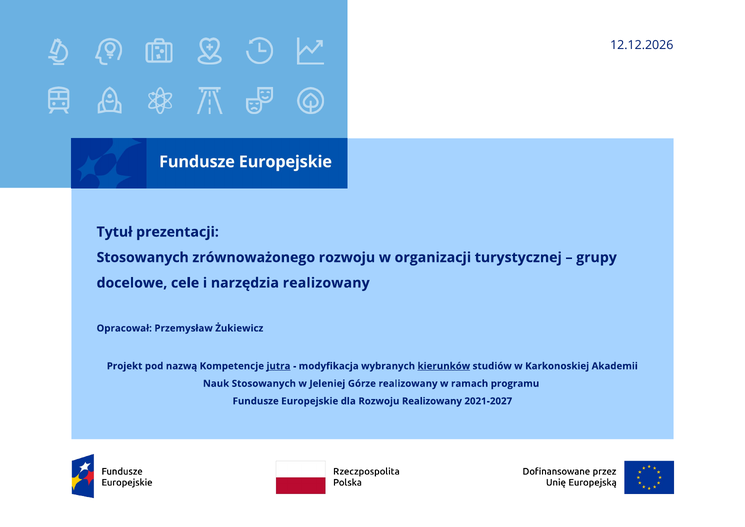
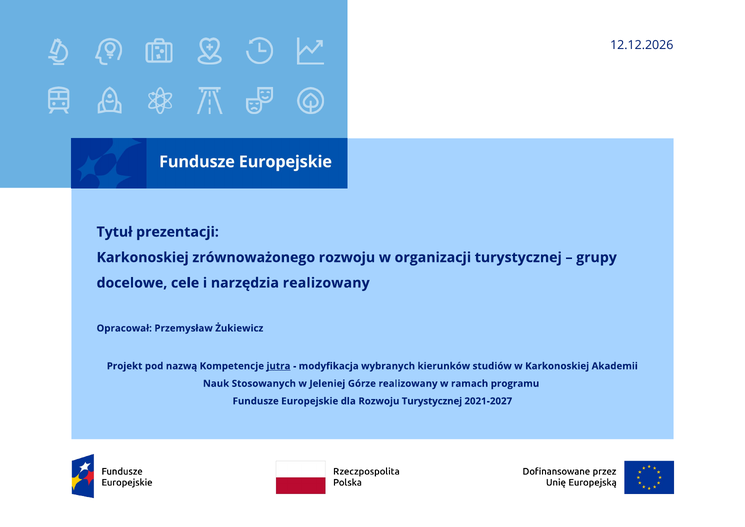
Stosowanych: Stosowanych -> Karkonoskiej (143, 257)
kierunków underline: present -> none (444, 366)
Rozwoju Realizowany: Realizowany -> Turystycznej (432, 401)
